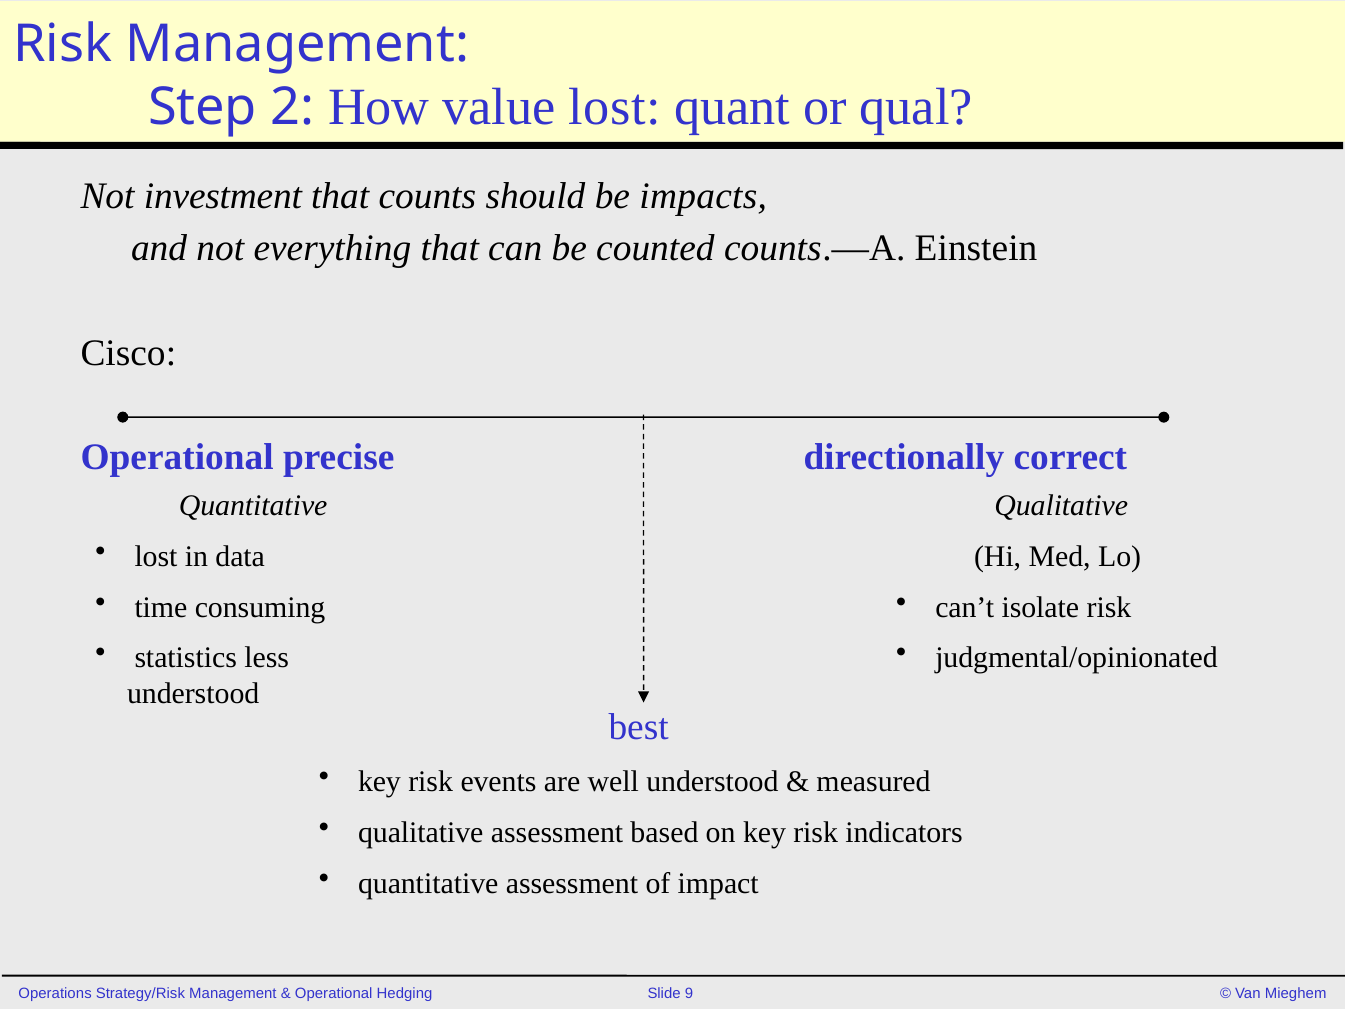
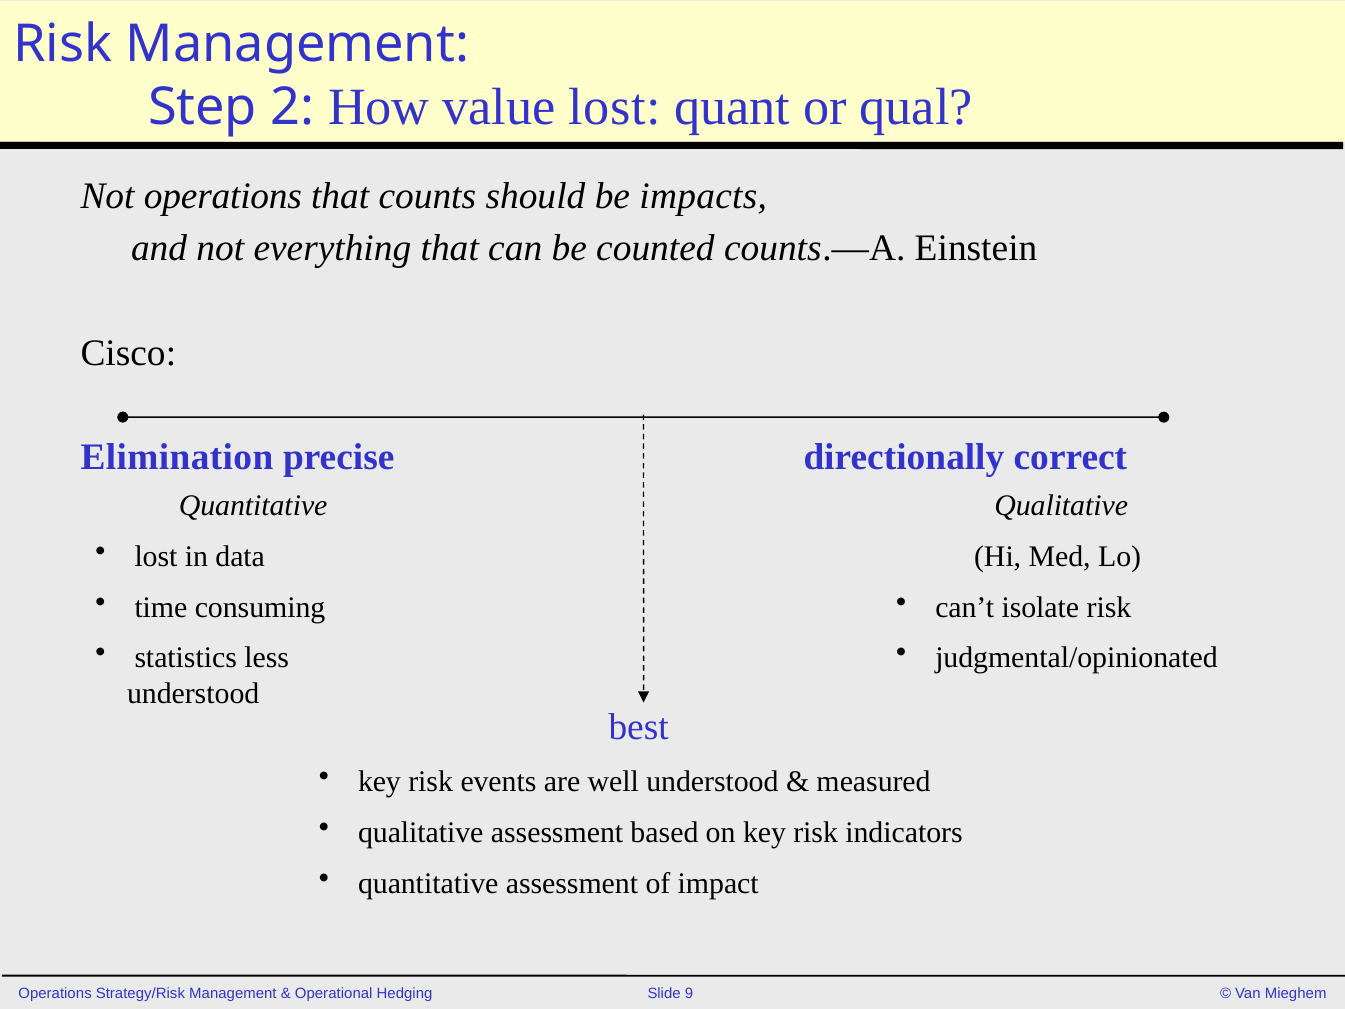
Not investment: investment -> operations (223, 196)
Operational: Operational -> Elimination (177, 457)
